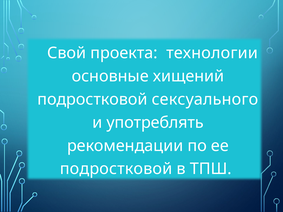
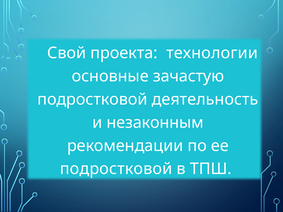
хищений: хищений -> зачастую (189, 76)
сексуального: сексуального -> деятельность (205, 99)
употреблять: употреблять -> незаконным (155, 123)
